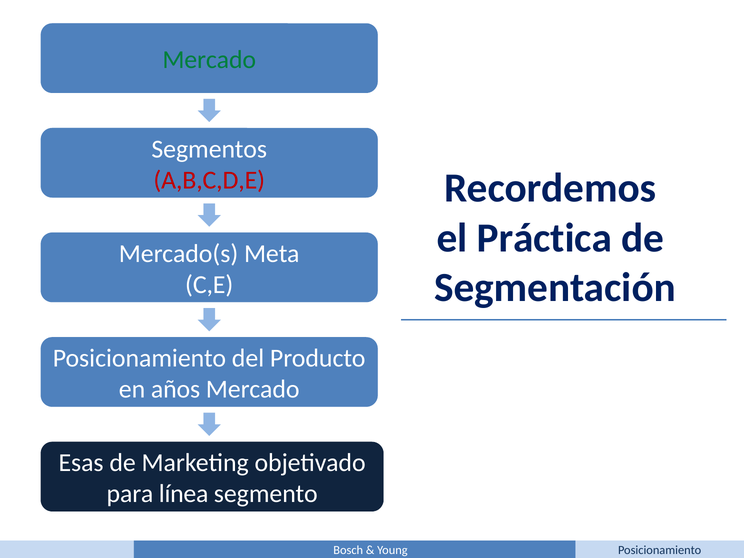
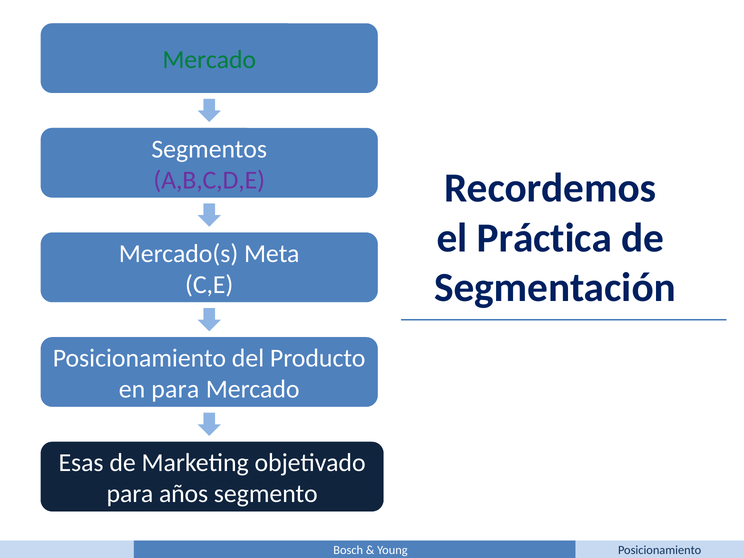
A,B,C,D,E colour: red -> purple (209, 180)
en años: años -> para (175, 389)
línea: línea -> años (184, 494)
